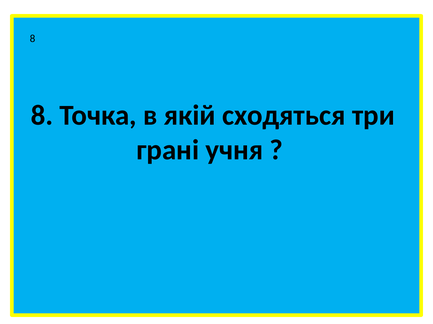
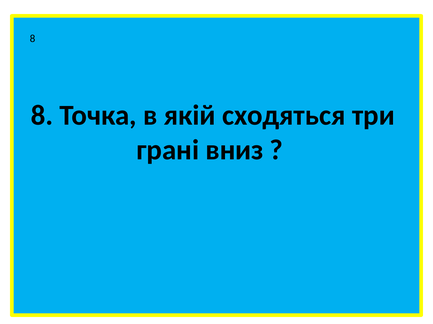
учня: учня -> вниз (234, 150)
